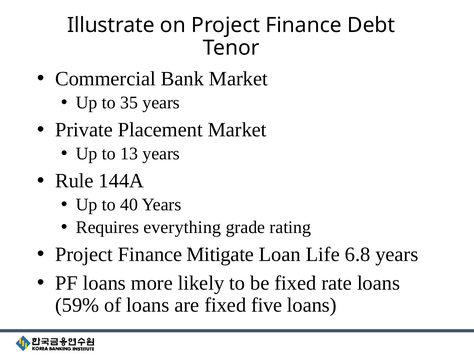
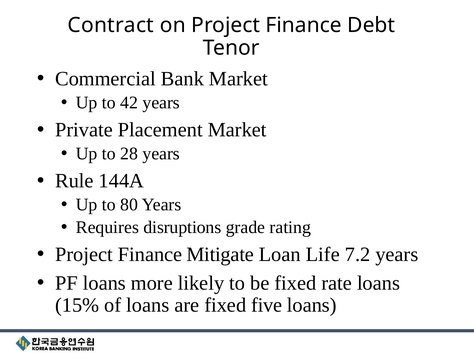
Illustrate: Illustrate -> Contract (111, 25)
35: 35 -> 42 (129, 103)
13: 13 -> 28 (129, 154)
40: 40 -> 80 (129, 205)
everything: everything -> disruptions (182, 228)
6.8: 6.8 -> 7.2 (358, 255)
59%: 59% -> 15% (77, 305)
